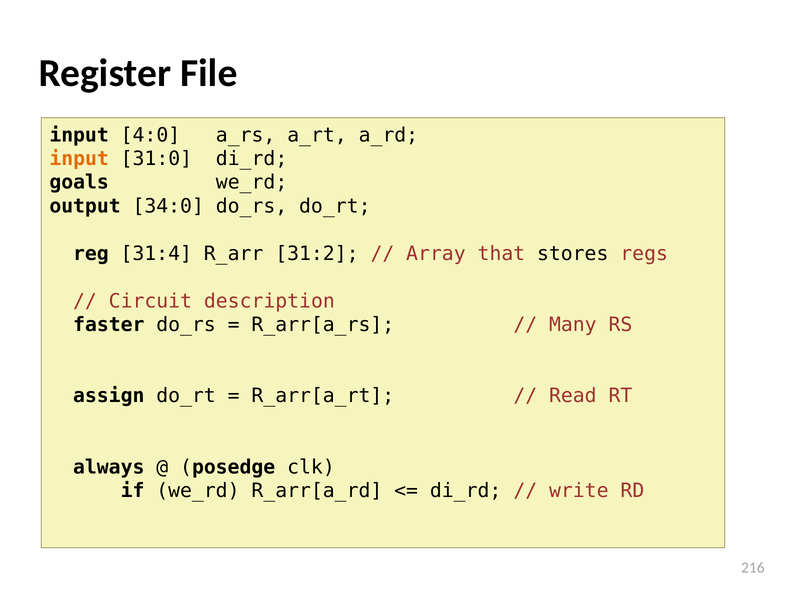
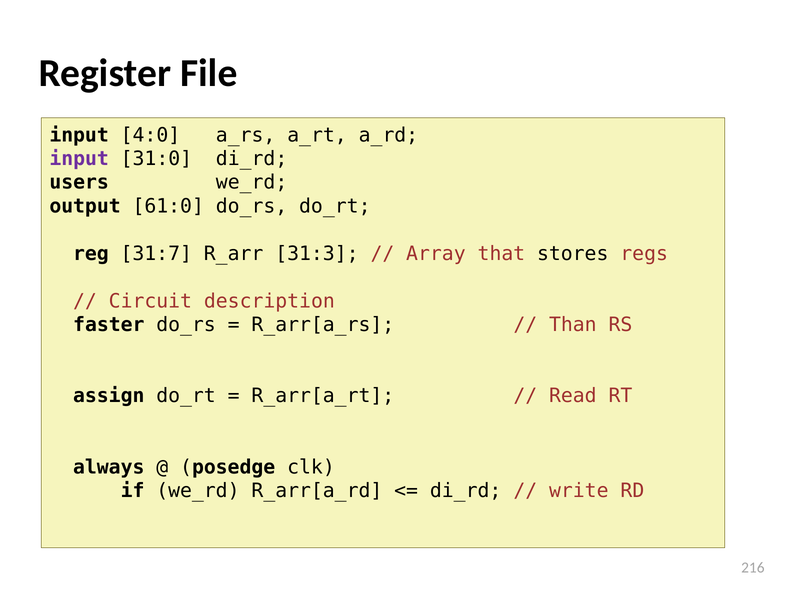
input colour: orange -> purple (79, 159)
goals: goals -> users (79, 183)
34:0: 34:0 -> 61:0 (168, 206)
31:4: 31:4 -> 31:7 (156, 254)
31:2: 31:2 -> 31:3 (317, 254)
Many: Many -> Than (573, 325)
